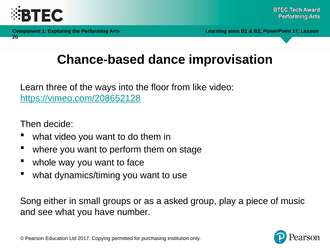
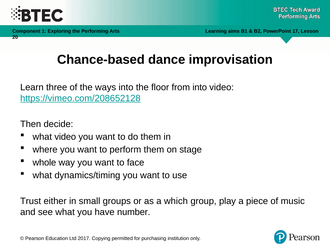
from like: like -> into (200, 87)
Song: Song -> Trust (31, 201)
asked: asked -> which (176, 201)
